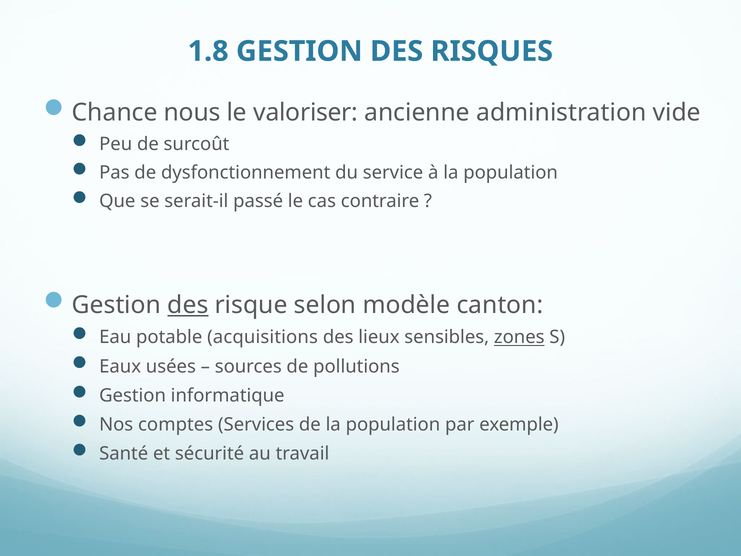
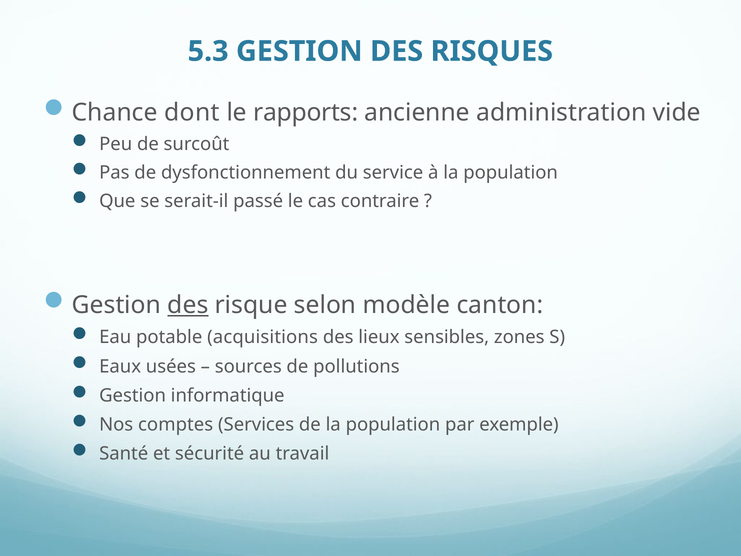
1.8: 1.8 -> 5.3 (208, 51)
nous: nous -> dont (192, 113)
valoriser: valoriser -> rapports (306, 113)
zones underline: present -> none (519, 337)
